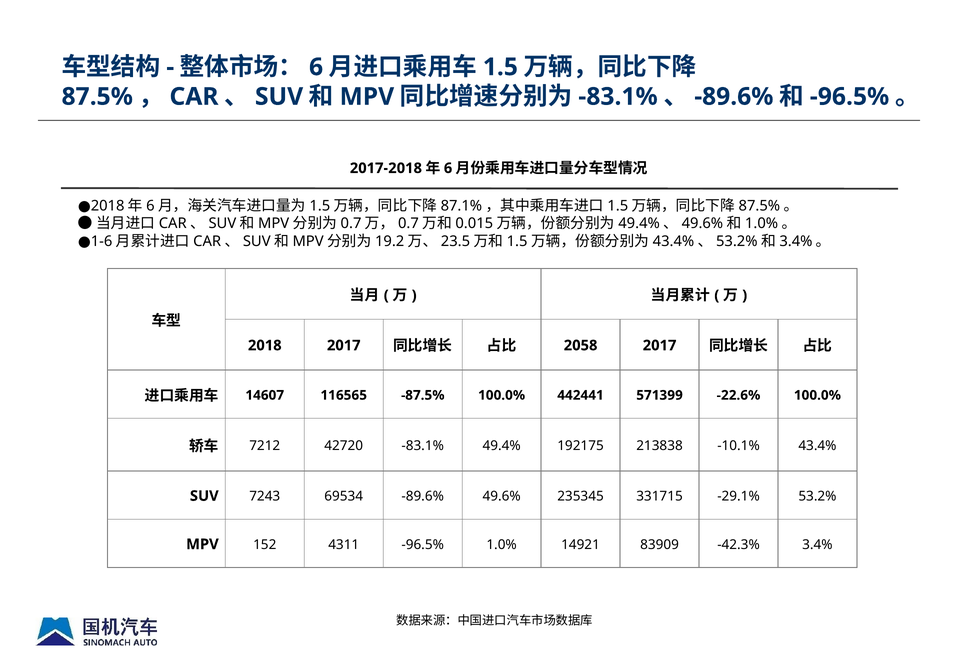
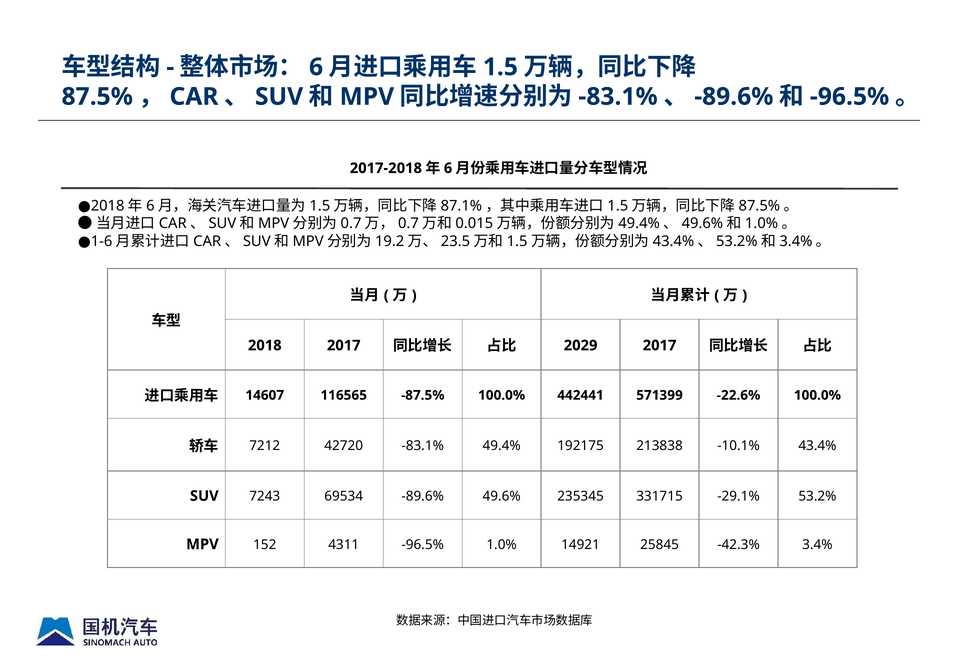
2058: 2058 -> 2029 (581, 345)
83909: 83909 -> 25845 (660, 544)
